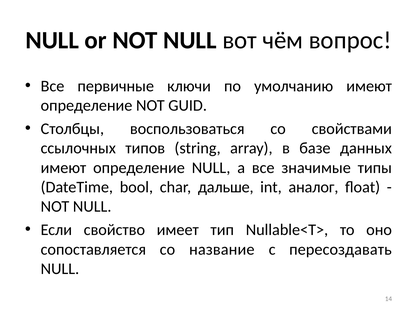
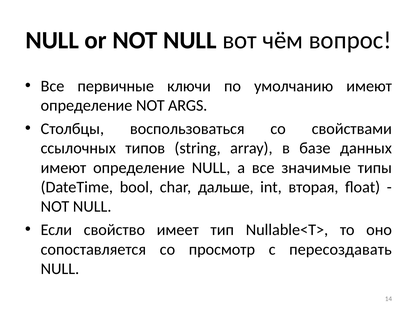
GUID: GUID -> ARGS (188, 105)
аналог: аналог -> вторая (313, 187)
название: название -> просмотр (222, 249)
